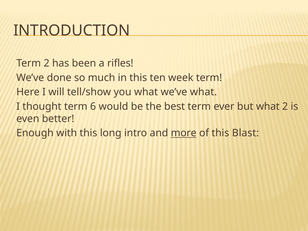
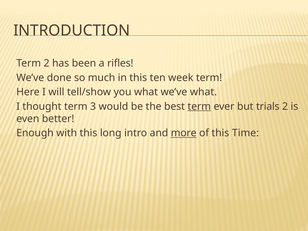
6: 6 -> 3 (93, 106)
term underline: none -> present (199, 106)
but what: what -> trials (268, 106)
Blast: Blast -> Time (245, 133)
